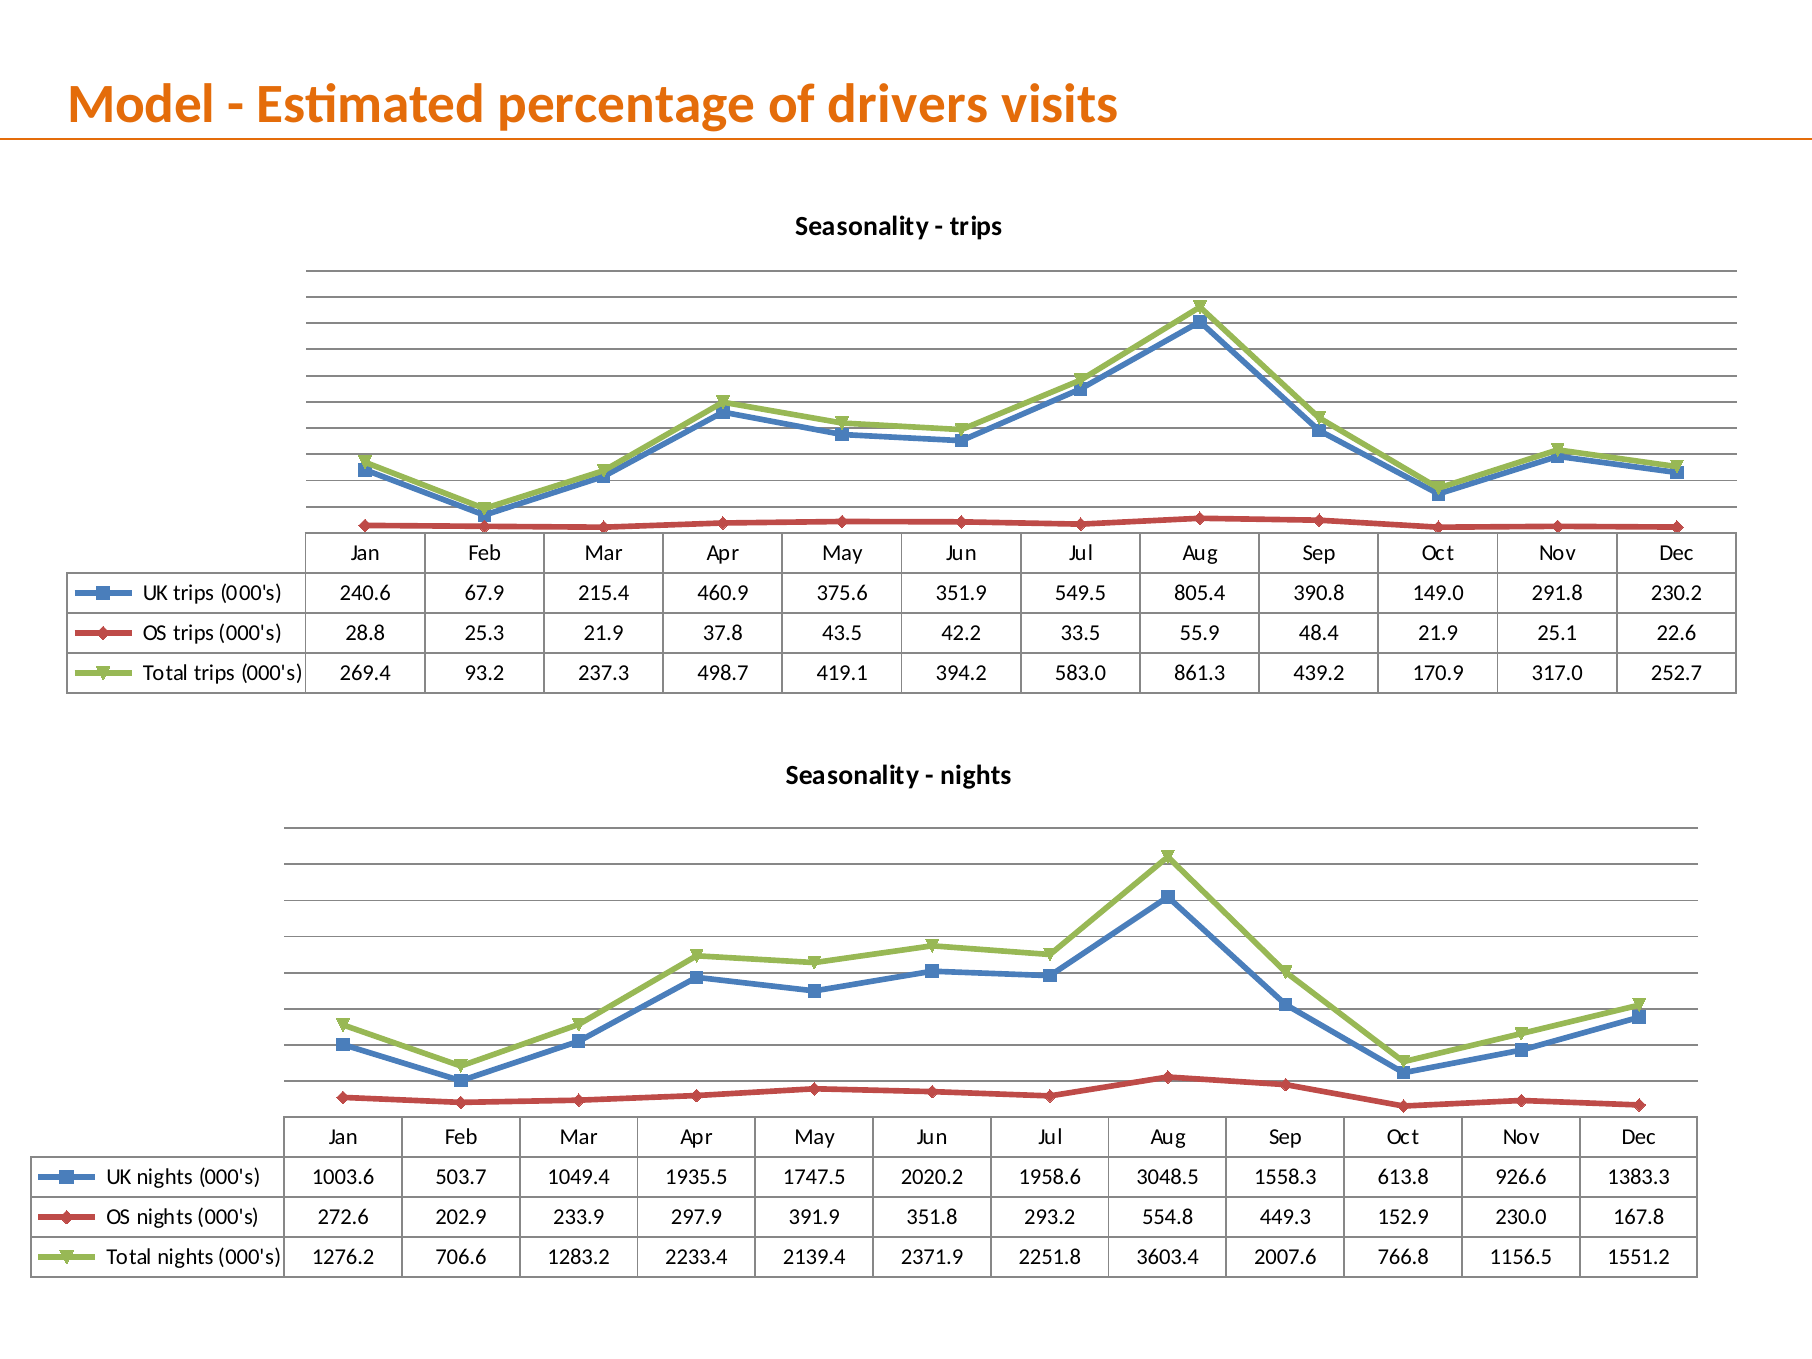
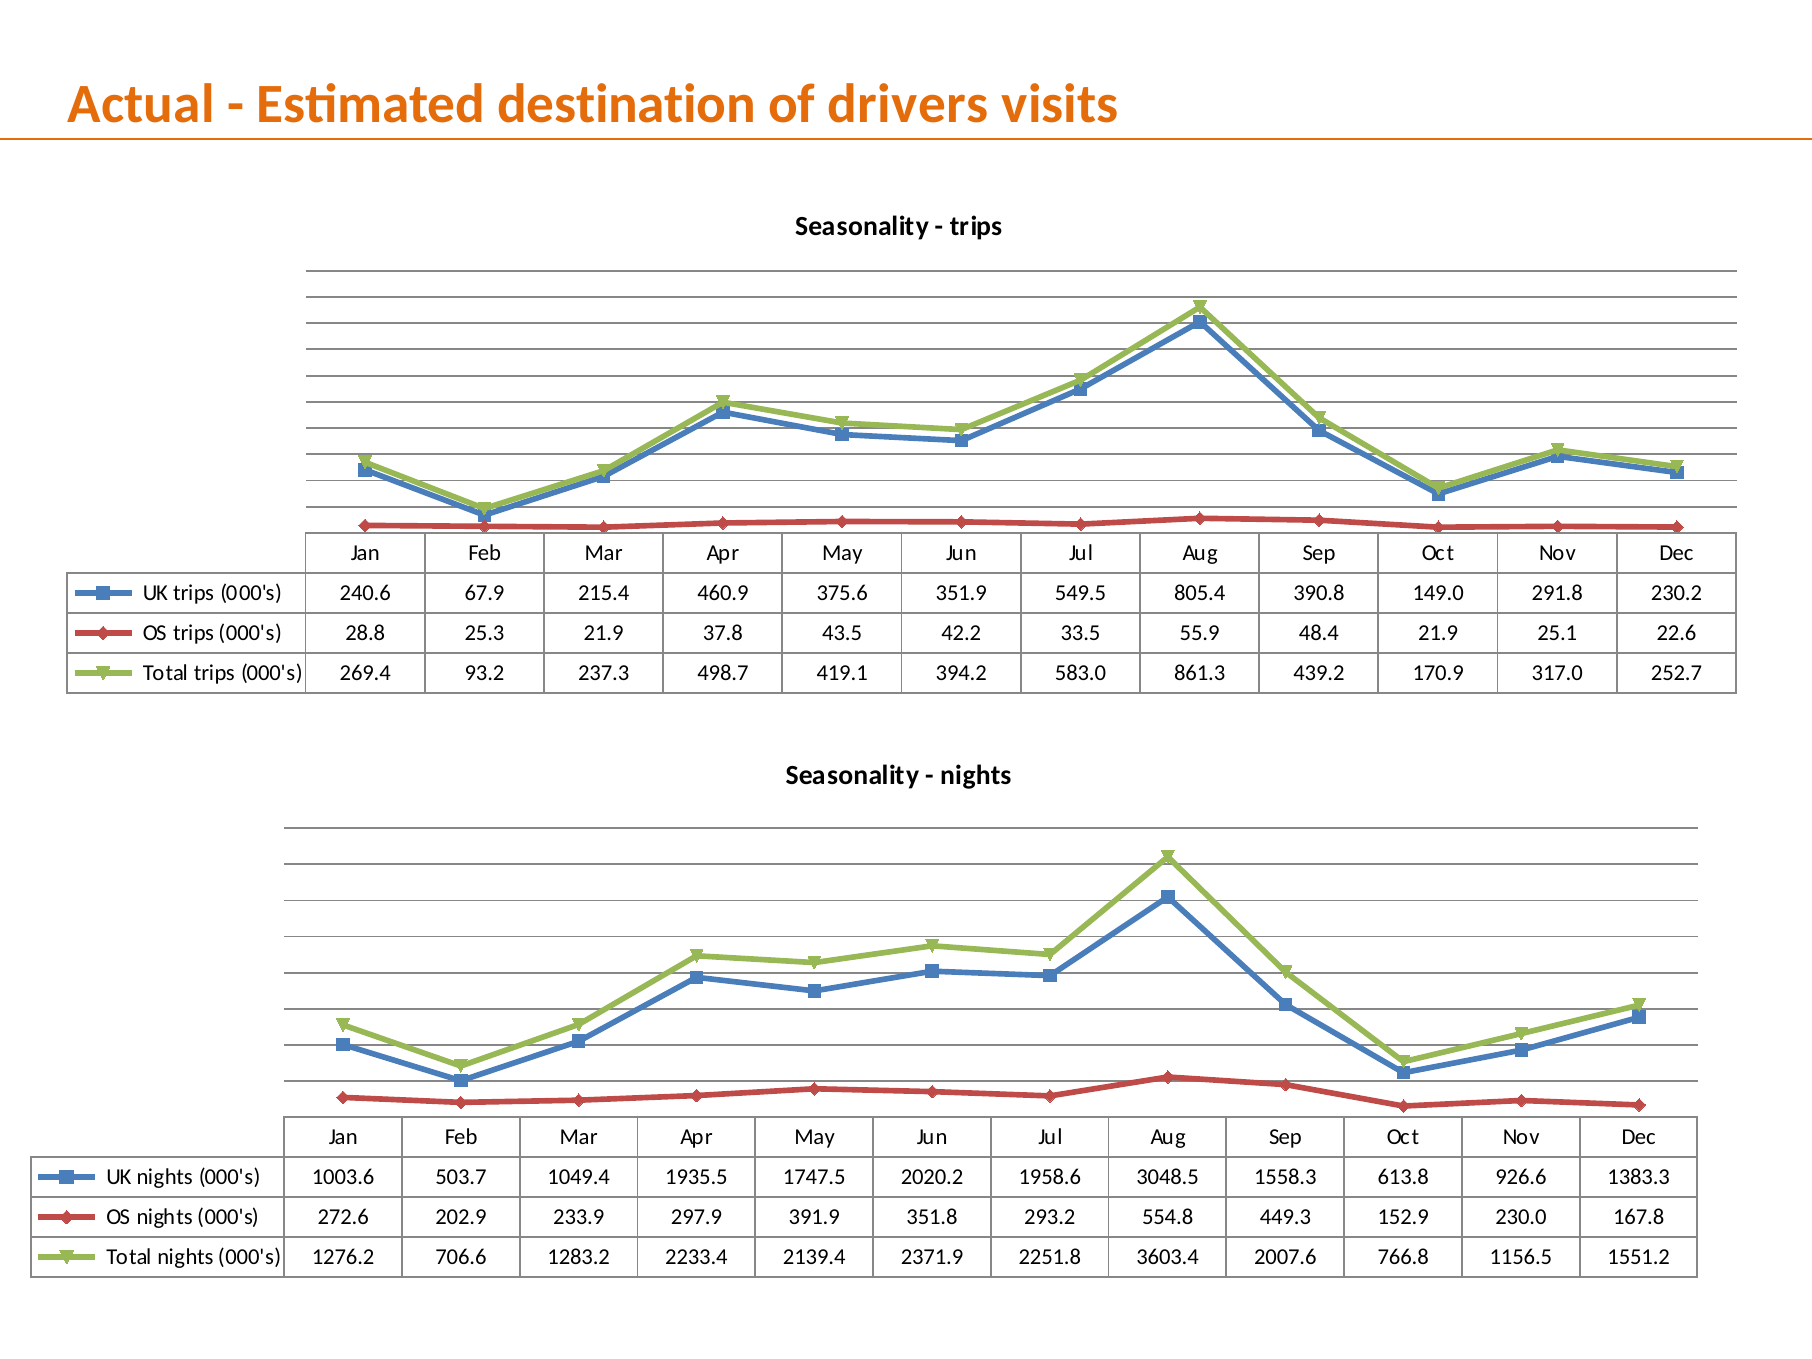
Model: Model -> Actual (141, 105)
percentage: percentage -> destination (627, 105)
